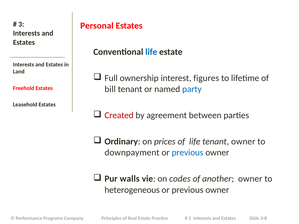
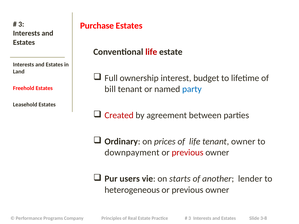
Personal: Personal -> Purchase (97, 26)
life colour: blue -> red (151, 52)
figures: figures -> budget (206, 78)
previous colour: blue -> red (188, 153)
walls: walls -> users (130, 179)
codes: codes -> starts (180, 179)
another owner: owner -> lender (250, 179)
